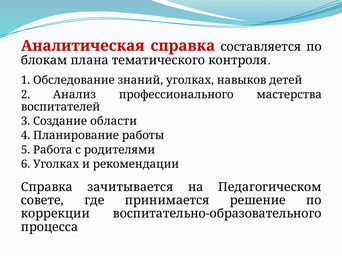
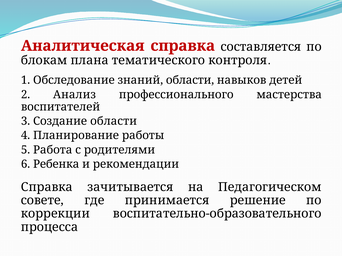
знаний уголках: уголках -> области (190, 80)
6 Уголках: Уголках -> Ребенка (56, 164)
